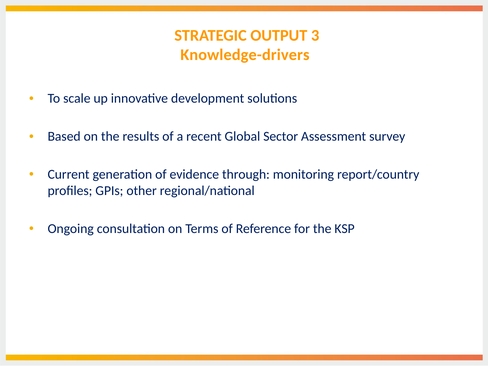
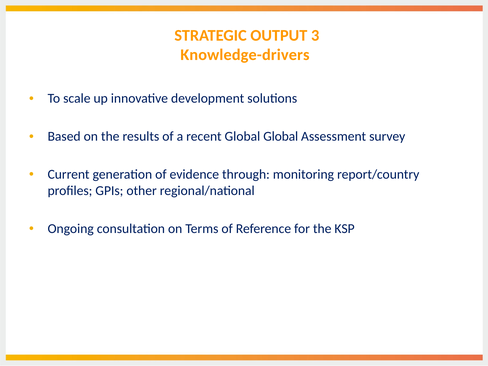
Global Sector: Sector -> Global (281, 136)
